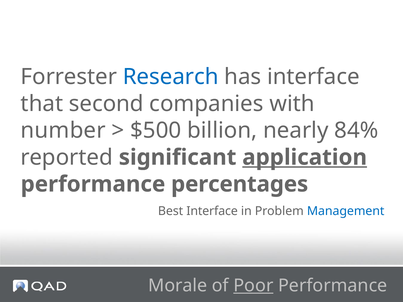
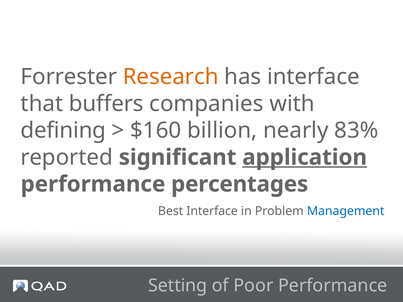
Research colour: blue -> orange (171, 77)
second: second -> buffers (106, 104)
number: number -> defining (63, 131)
$500: $500 -> $160 (156, 131)
84%: 84% -> 83% (356, 131)
Morale: Morale -> Setting (178, 286)
Poor underline: present -> none (253, 286)
